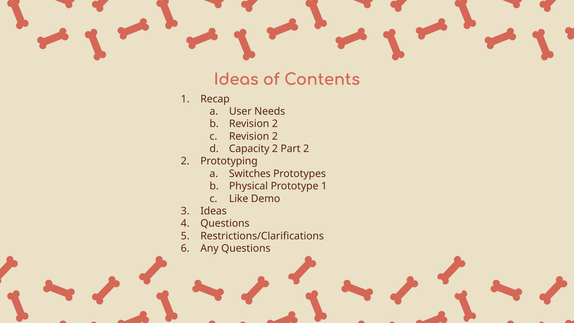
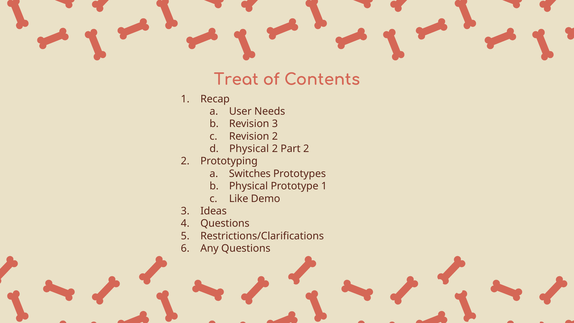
Ideas: Ideas -> Treat (236, 80)
2: 2 -> 3 (275, 124)
Capacity: Capacity -> Physical (249, 149)
